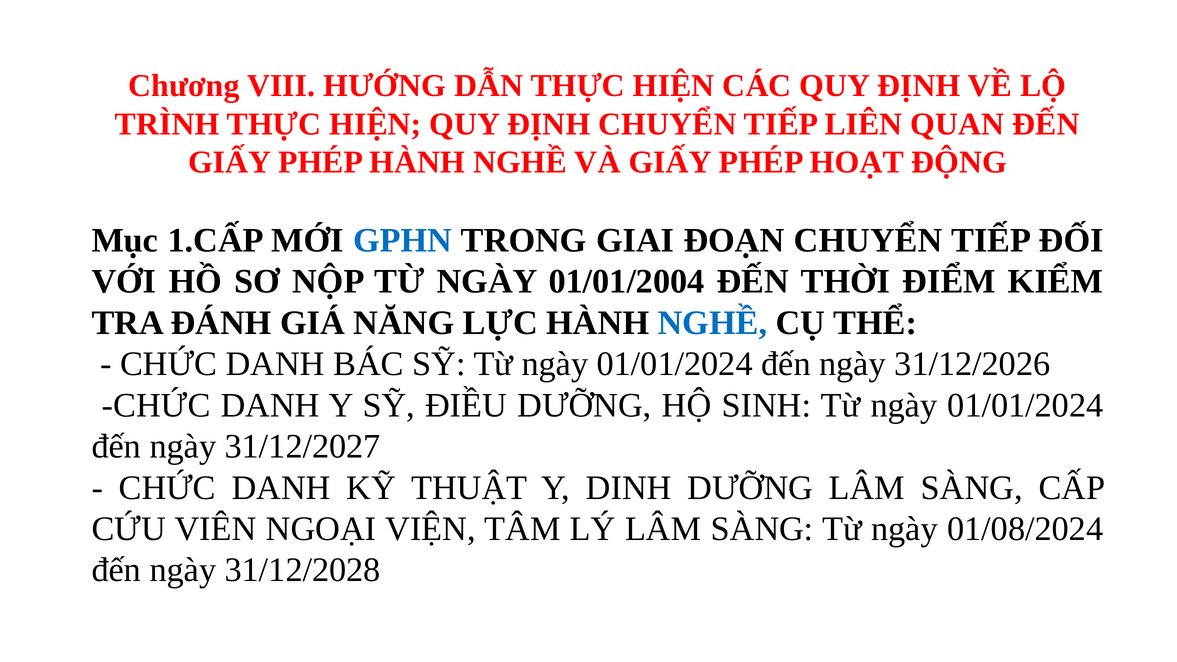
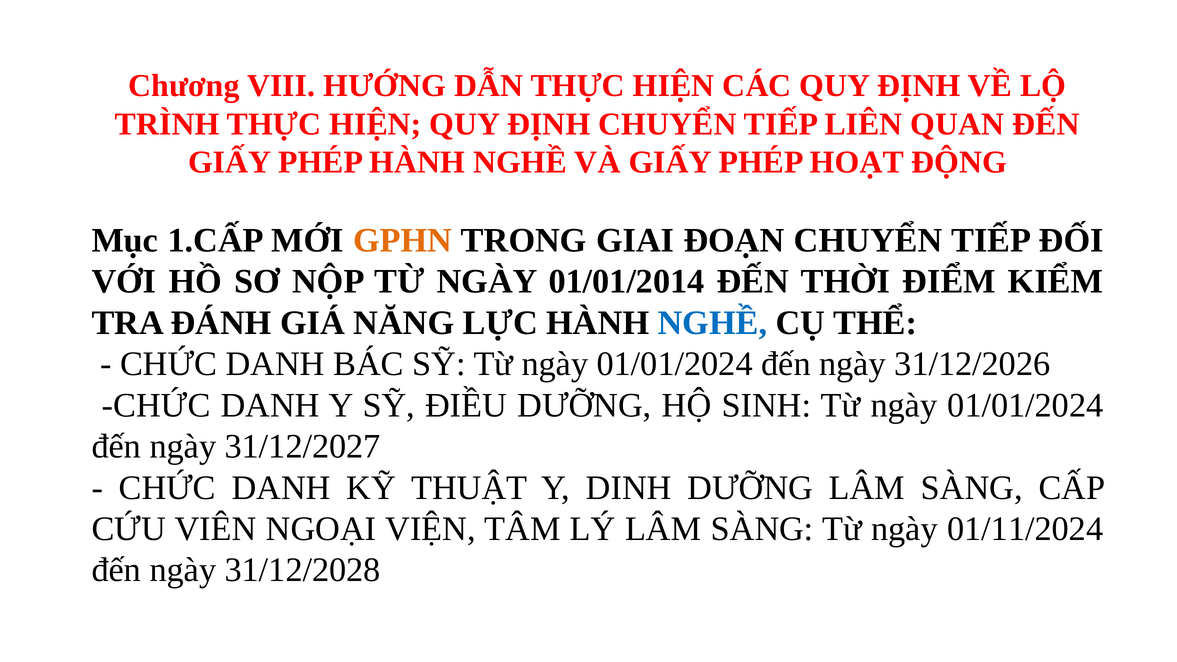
GPHN colour: blue -> orange (403, 240)
01/01/2004: 01/01/2004 -> 01/01/2014 (627, 282)
01/08/2024: 01/08/2024 -> 01/11/2024 (1025, 529)
